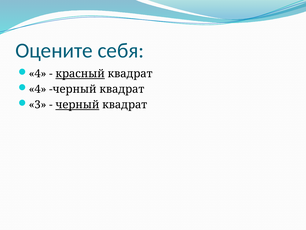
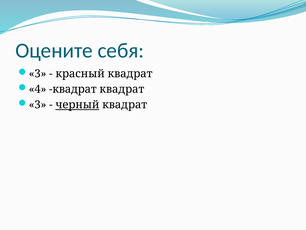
4: 4 -> 3 (38, 74)
красный underline: present -> none (80, 74)
4 черный: черный -> квадрат (73, 89)
